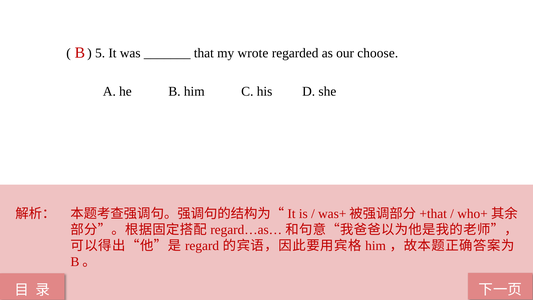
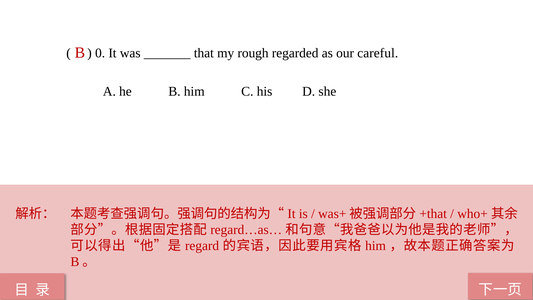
5: 5 -> 0 (100, 53)
wrote: wrote -> rough (253, 53)
choose: choose -> careful (378, 53)
